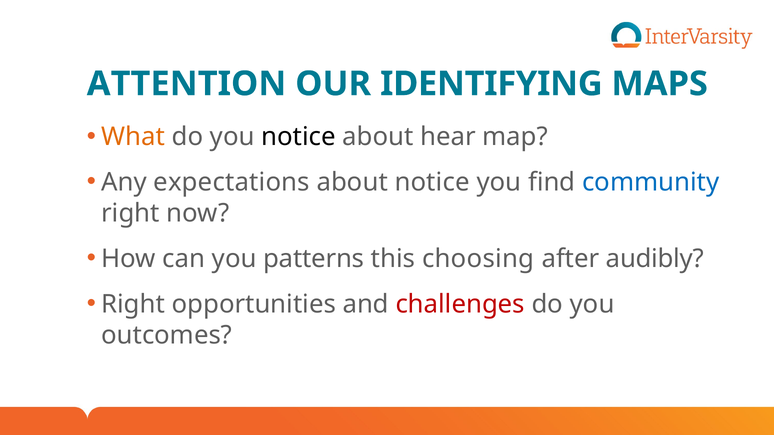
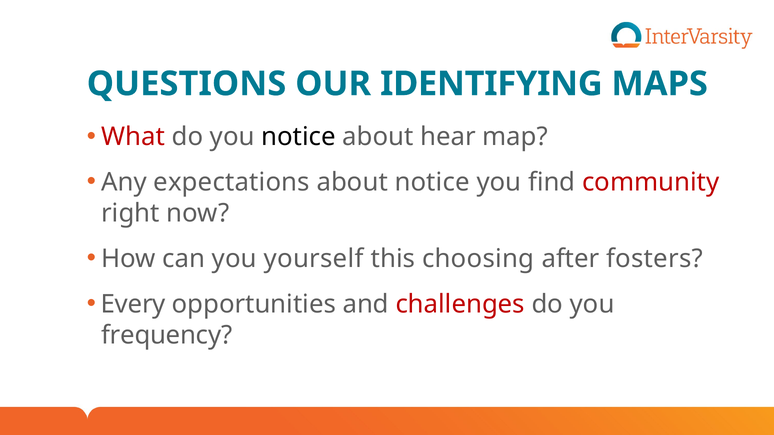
ATTENTION: ATTENTION -> QUESTIONS (187, 84)
What colour: orange -> red (133, 137)
community colour: blue -> red (651, 183)
patterns: patterns -> yourself (314, 259)
audibly: audibly -> fosters (655, 259)
Right: Right -> Every (133, 304)
outcomes: outcomes -> frequency (167, 335)
